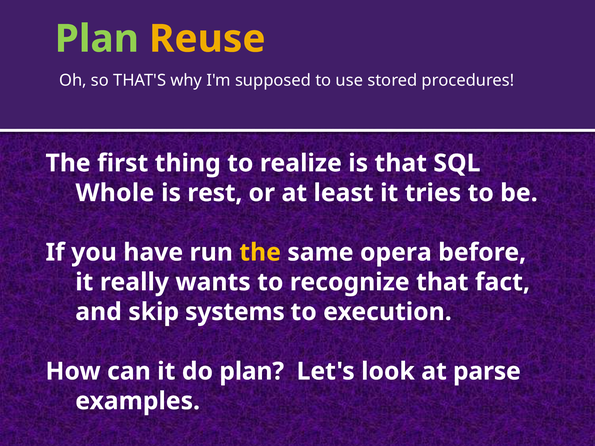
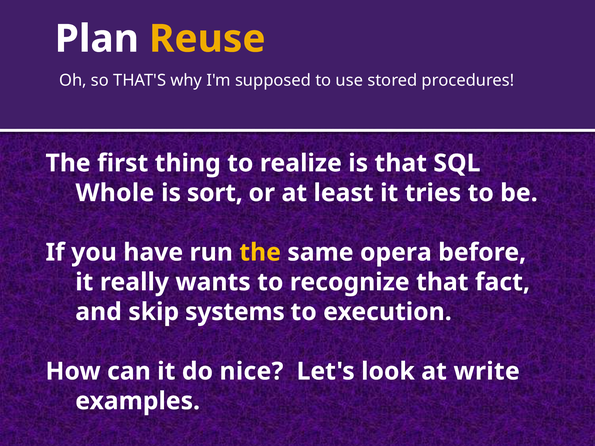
Plan colour: light green -> white (97, 39)
rest: rest -> sort (215, 193)
do plan: plan -> nice (251, 372)
parse: parse -> write (487, 372)
